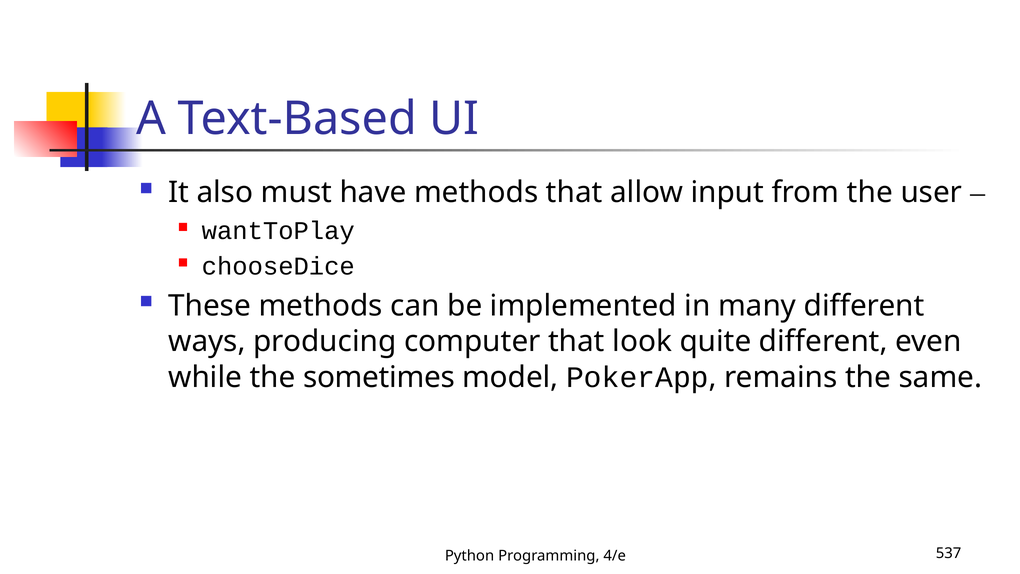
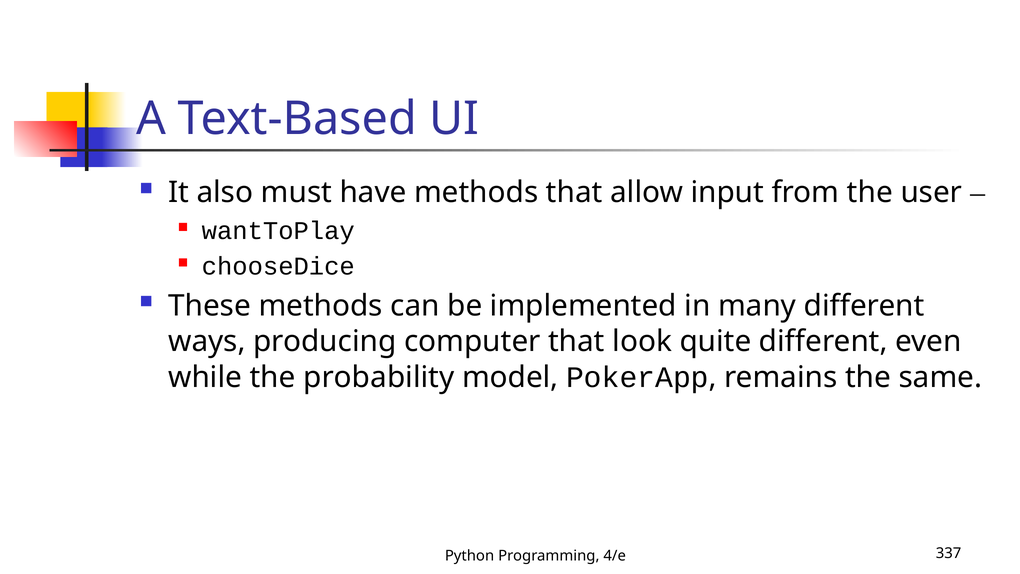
sometimes: sometimes -> probability (379, 377)
537: 537 -> 337 (949, 553)
